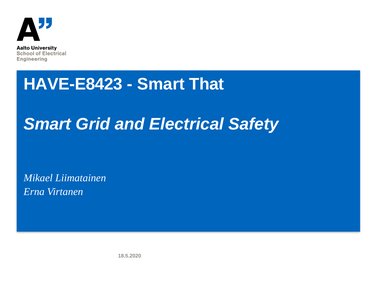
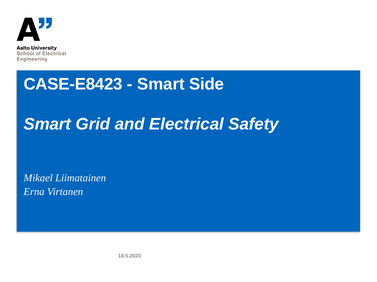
HAVE-E8423: HAVE-E8423 -> CASE-E8423 (73, 84)
That: That -> Side (207, 84)
